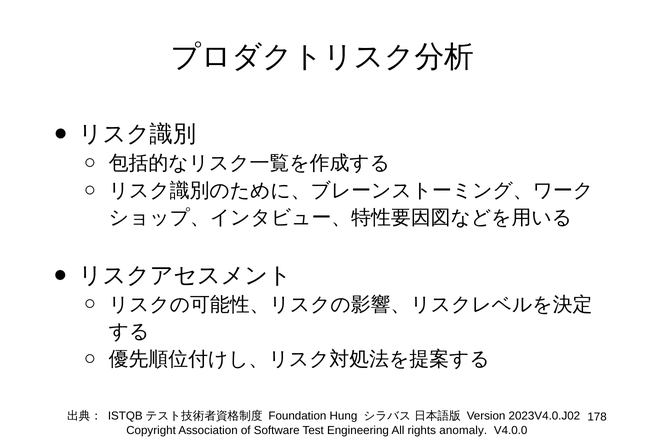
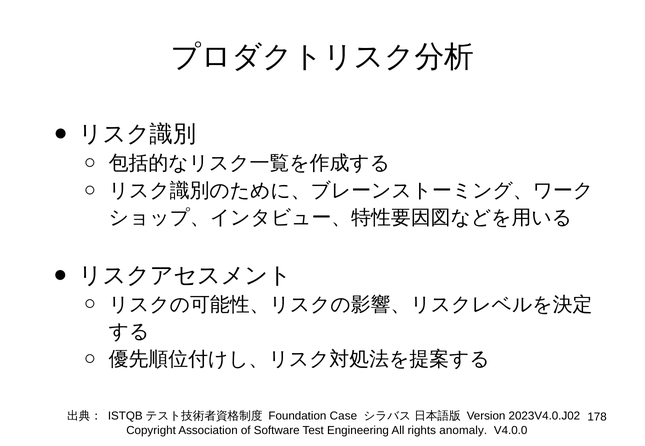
Hung: Hung -> Case (343, 416)
